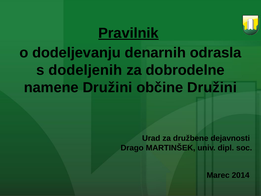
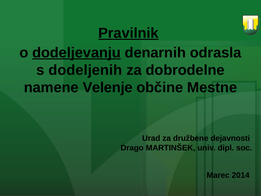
dodeljevanju underline: none -> present (77, 53)
namene Družini: Družini -> Velenje (108, 87)
občine Družini: Družini -> Mestne (212, 87)
